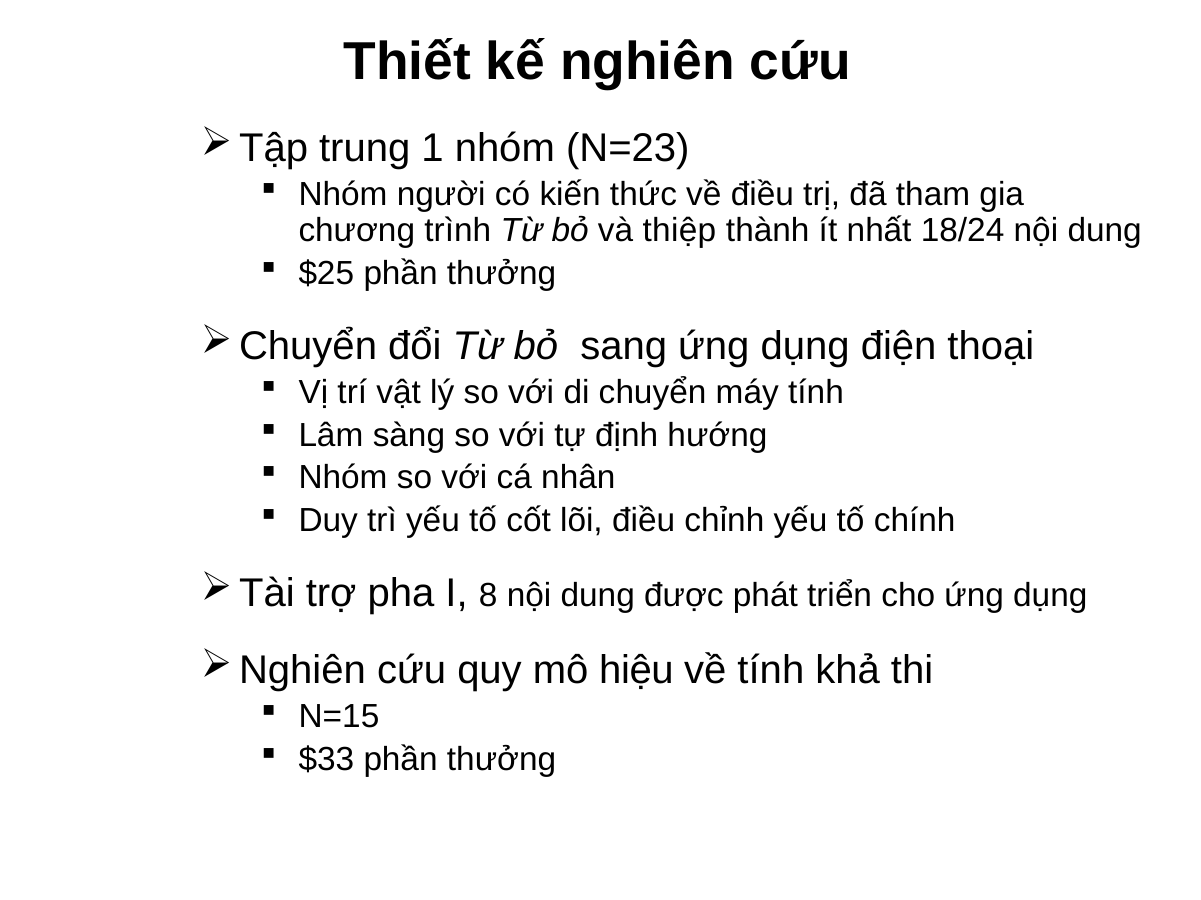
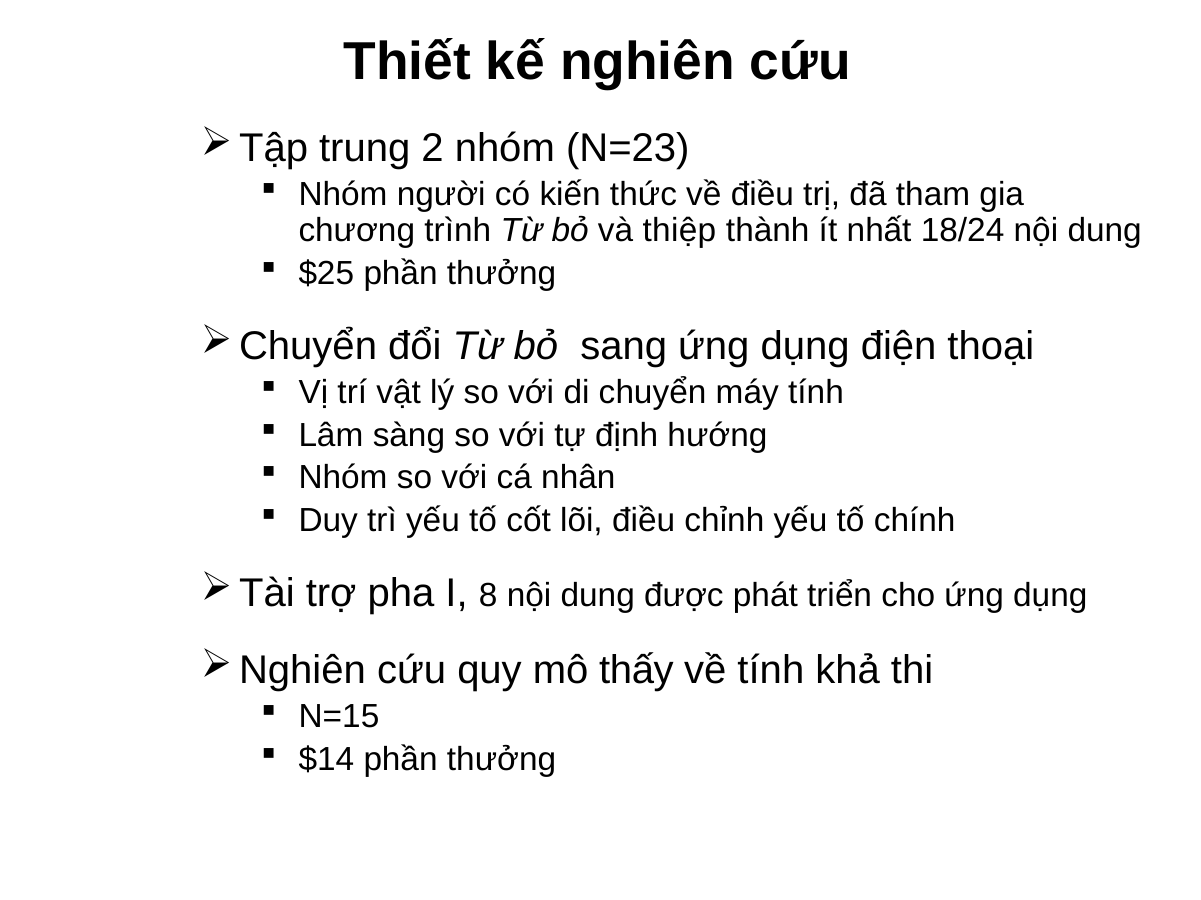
1: 1 -> 2 (433, 148)
hiệu: hiệu -> thấy (636, 671)
$33: $33 -> $14 (326, 760)
